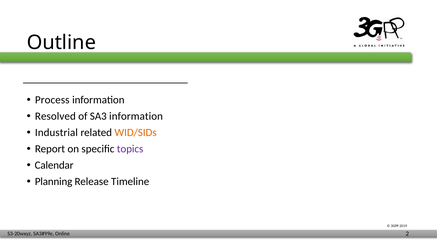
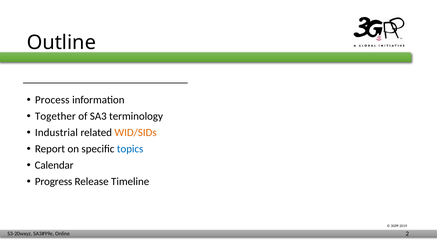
Resolved: Resolved -> Together (55, 116)
SA3 information: information -> terminology (136, 116)
topics colour: purple -> blue (130, 149)
Planning: Planning -> Progress (54, 182)
